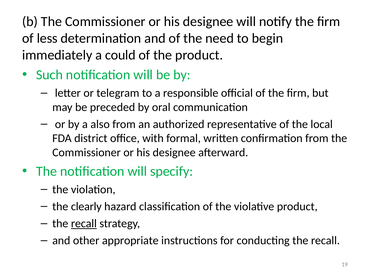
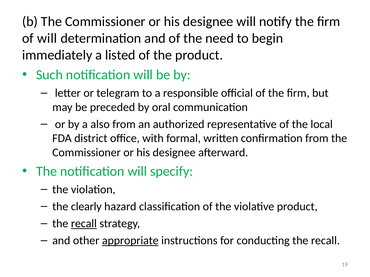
of less: less -> will (47, 38)
could: could -> listed (120, 55)
appropriate underline: none -> present (130, 241)
